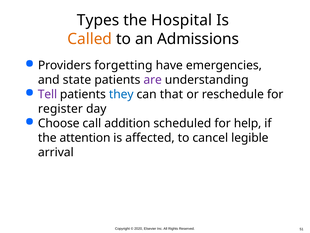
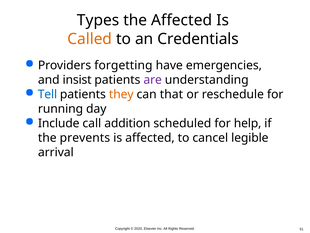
the Hospital: Hospital -> Affected (182, 20)
Admissions: Admissions -> Credentials (198, 39)
state: state -> insist (77, 80)
Tell colour: purple -> blue (47, 94)
they colour: blue -> orange (121, 94)
register: register -> running (61, 109)
Choose: Choose -> Include (59, 123)
attention: attention -> prevents (85, 138)
